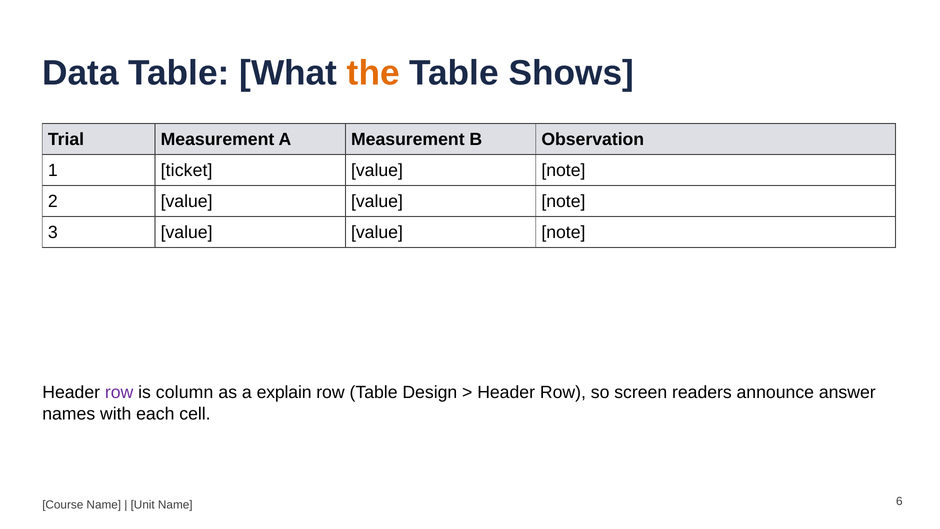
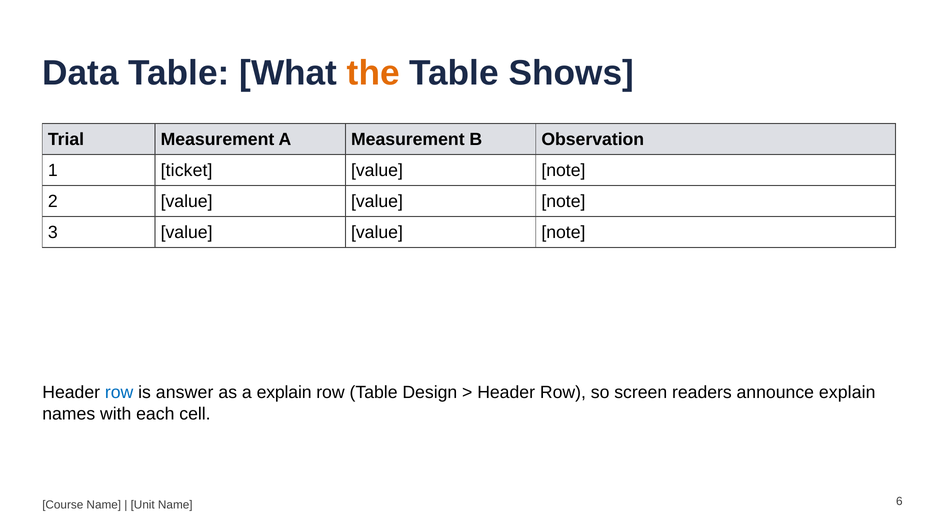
row colour: purple -> blue (119, 392)
column: column -> answer (185, 392)
announce answer: answer -> explain (847, 392)
